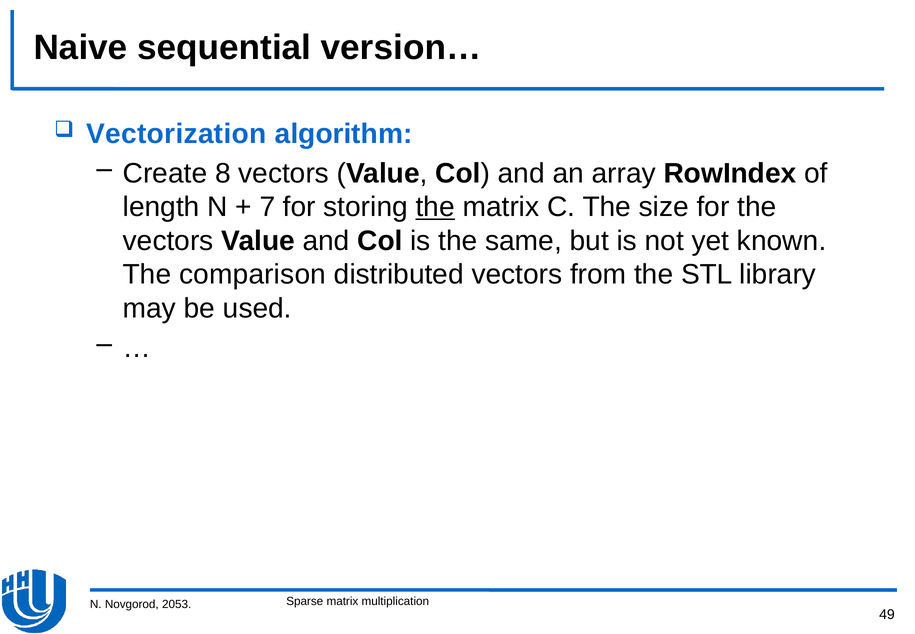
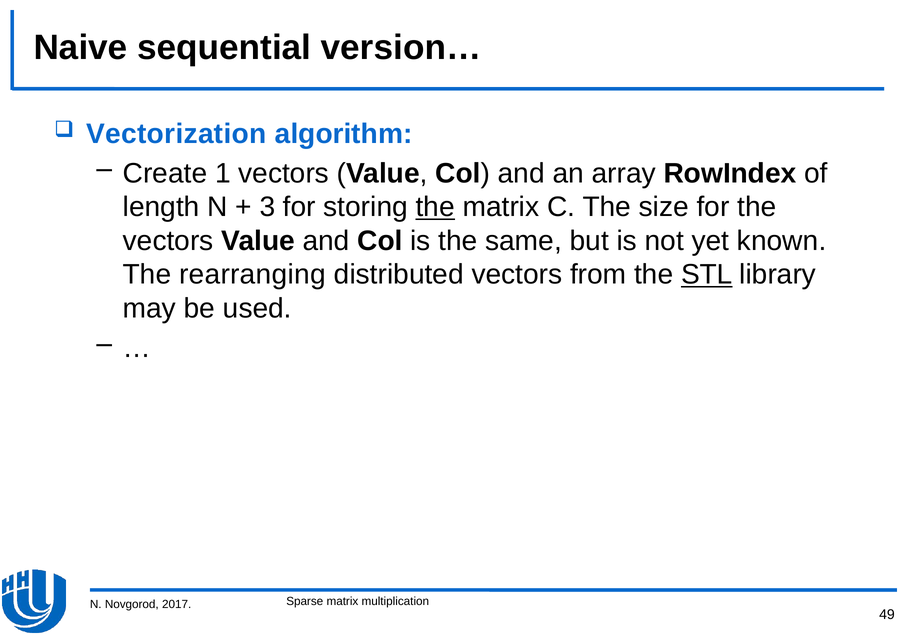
8: 8 -> 1 (223, 173)
7: 7 -> 3 (267, 207)
comparison: comparison -> rearranging (253, 274)
STL underline: none -> present (707, 274)
2053: 2053 -> 2017 (177, 604)
